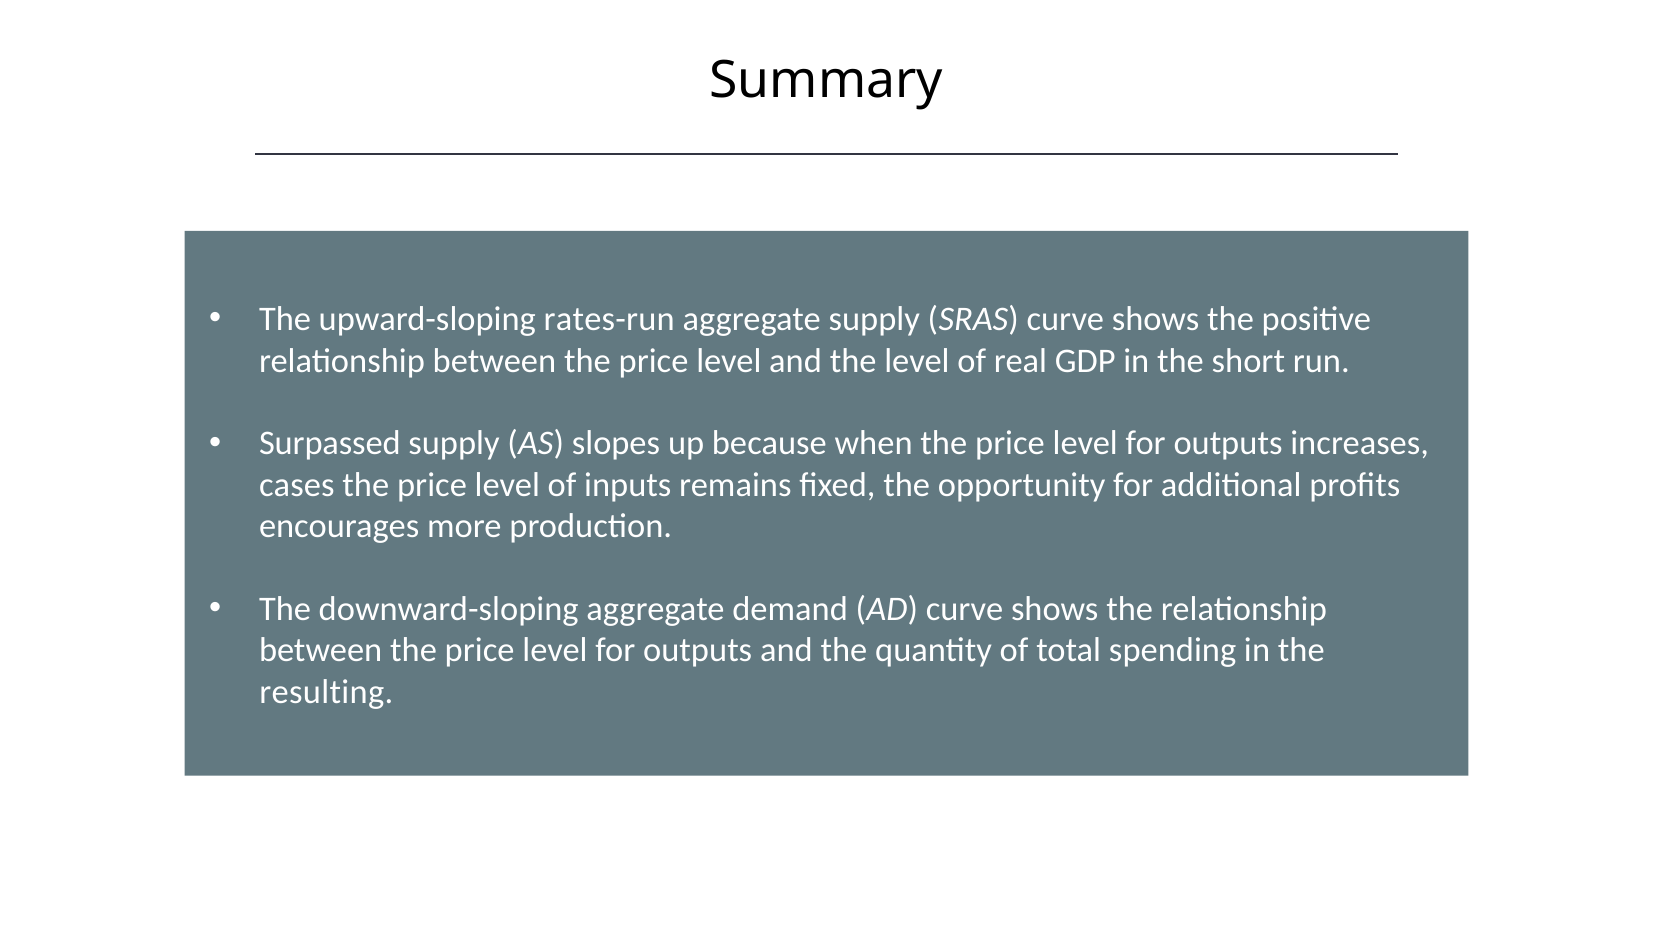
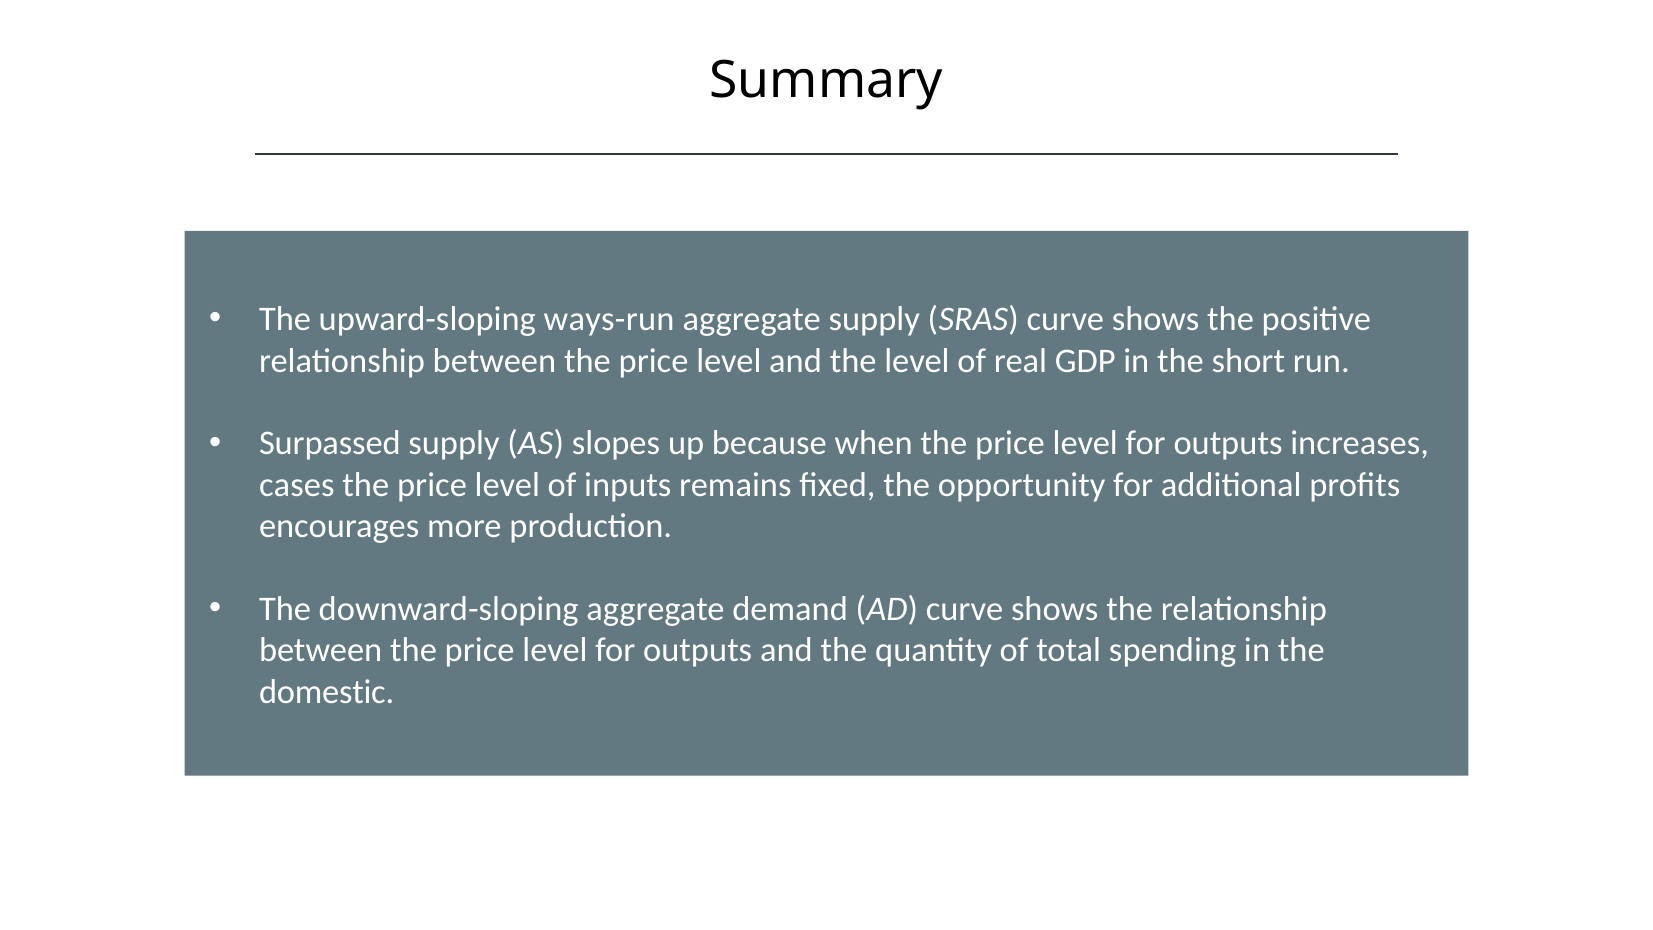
rates-run: rates-run -> ways-run (609, 320)
resulting: resulting -> domestic (327, 692)
